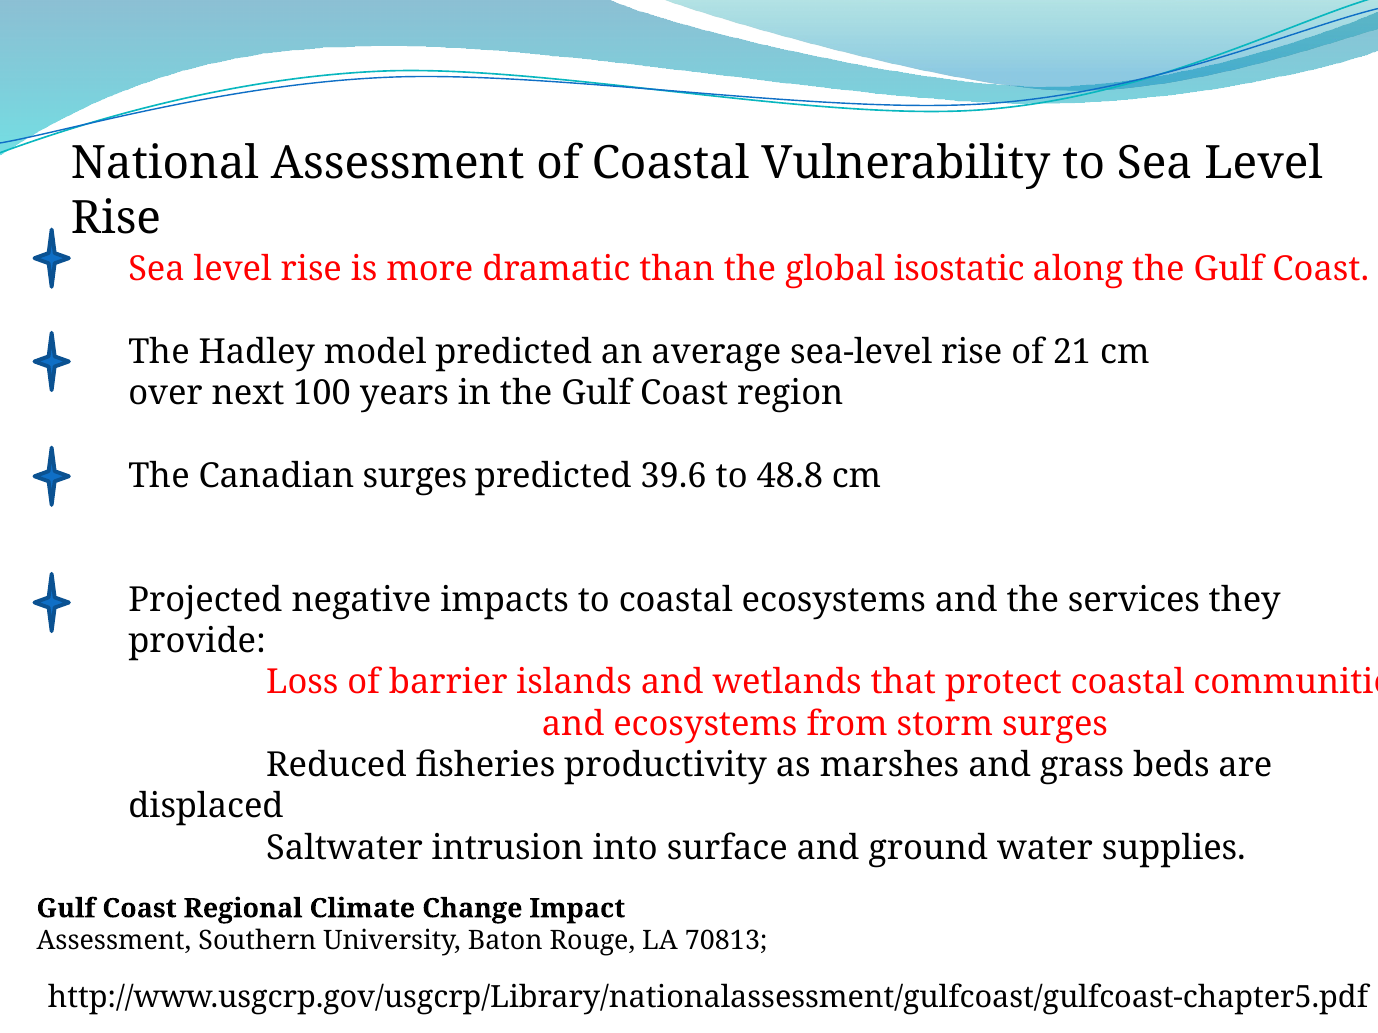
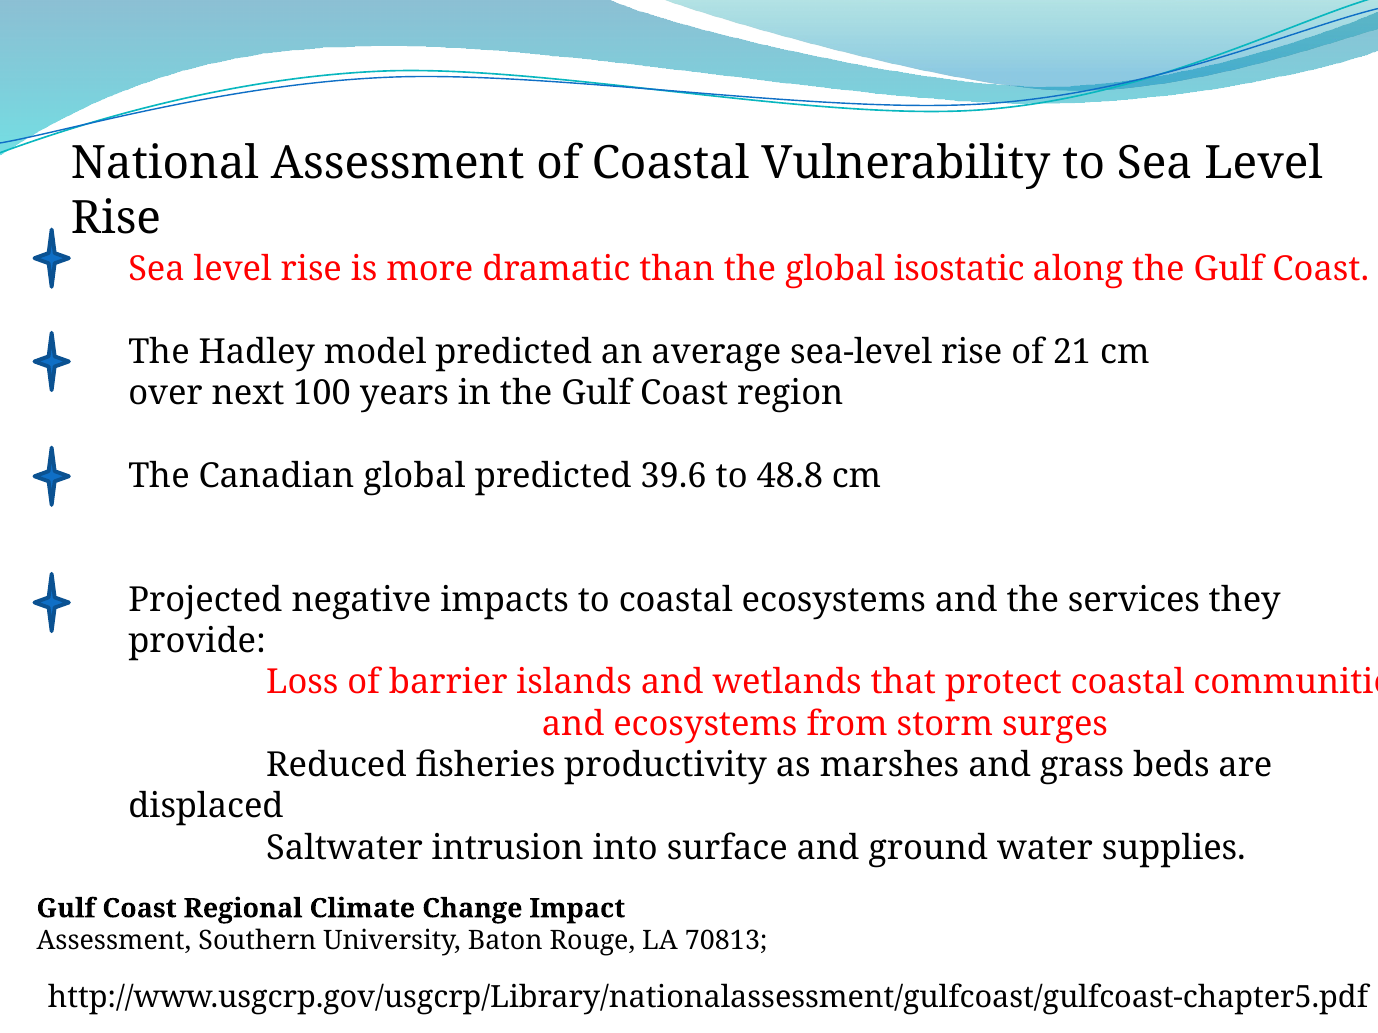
Canadian surges: surges -> global (415, 476)
